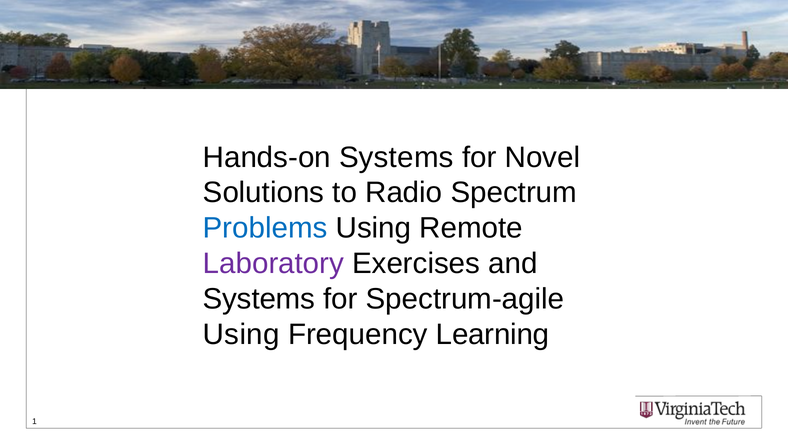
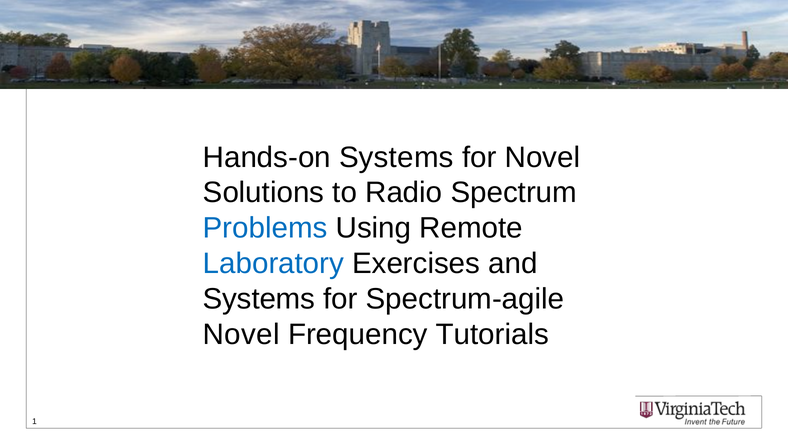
Laboratory colour: purple -> blue (273, 264)
Using: Using -> Novel (241, 335)
Learning: Learning -> Tutorials (492, 335)
